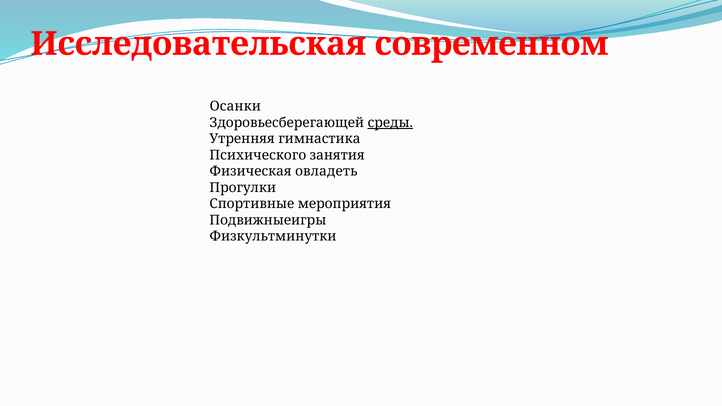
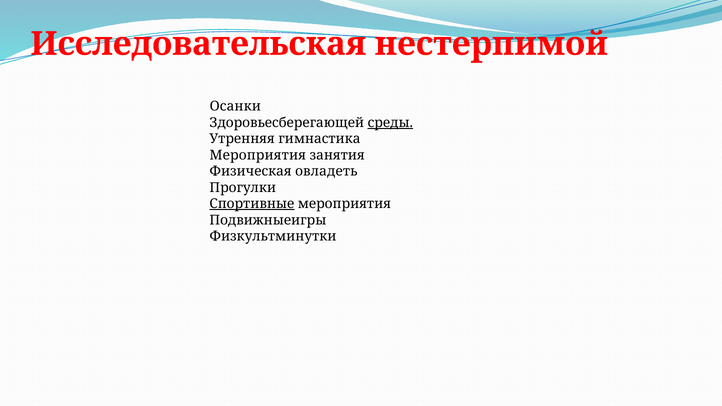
современном: современном -> нестерпимой (491, 44)
Психического: Психического -> Мероприятия (258, 155)
Спортивные underline: none -> present (252, 204)
